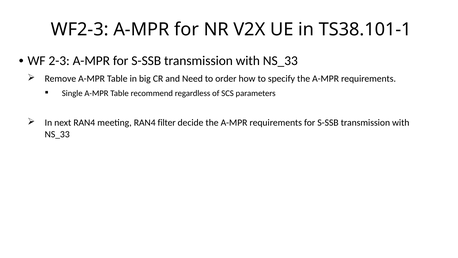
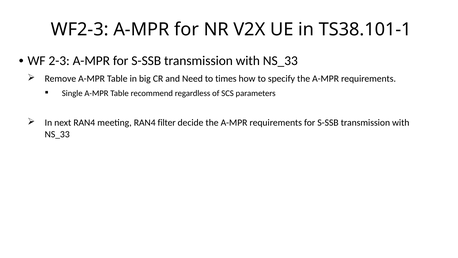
order: order -> times (226, 78)
